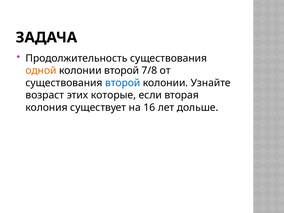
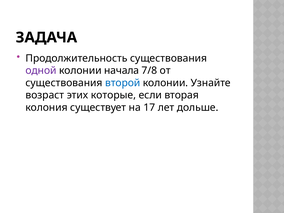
одной colour: orange -> purple (41, 71)
колонии второй: второй -> начала (122, 71)
16: 16 -> 17 (149, 107)
